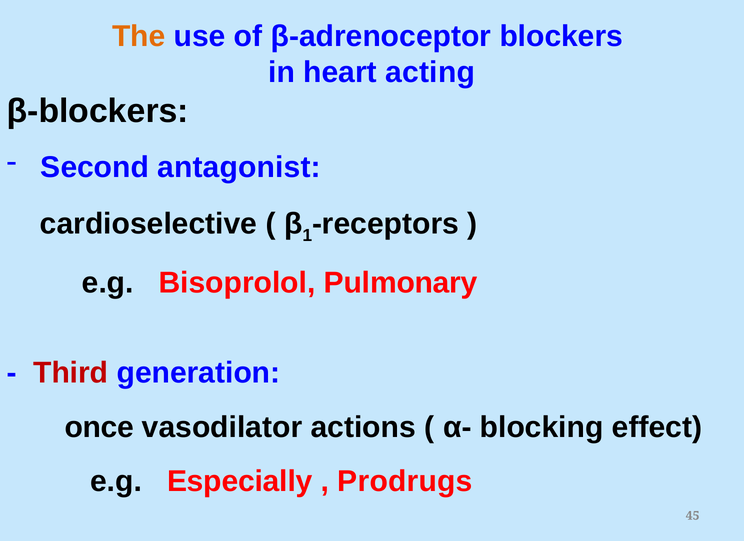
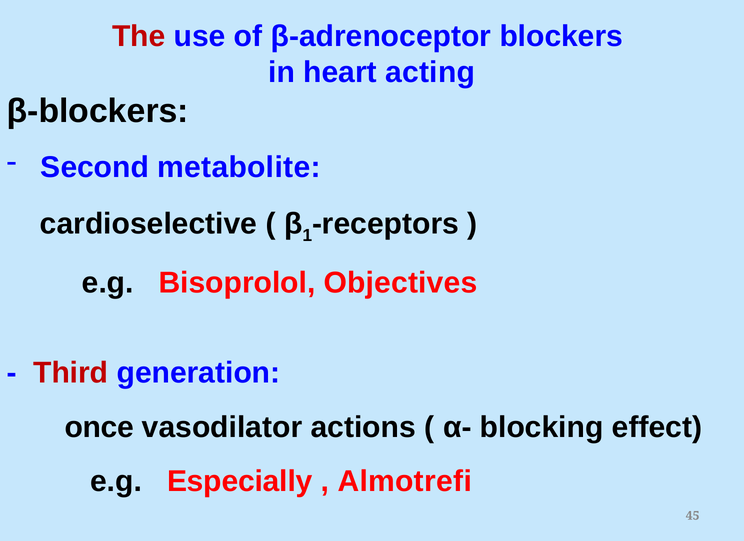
The colour: orange -> red (139, 36)
antagonist: antagonist -> metabolite (239, 167)
Pulmonary: Pulmonary -> Objectives (401, 283)
Prodrugs: Prodrugs -> Almotrefi (405, 481)
